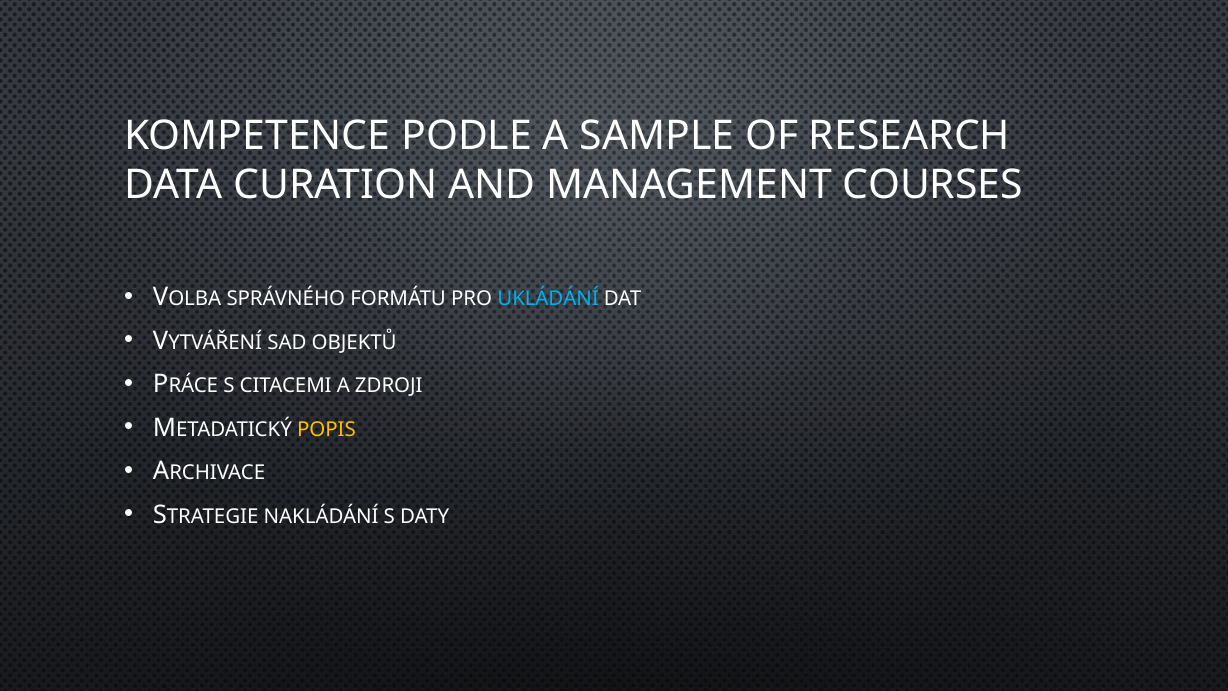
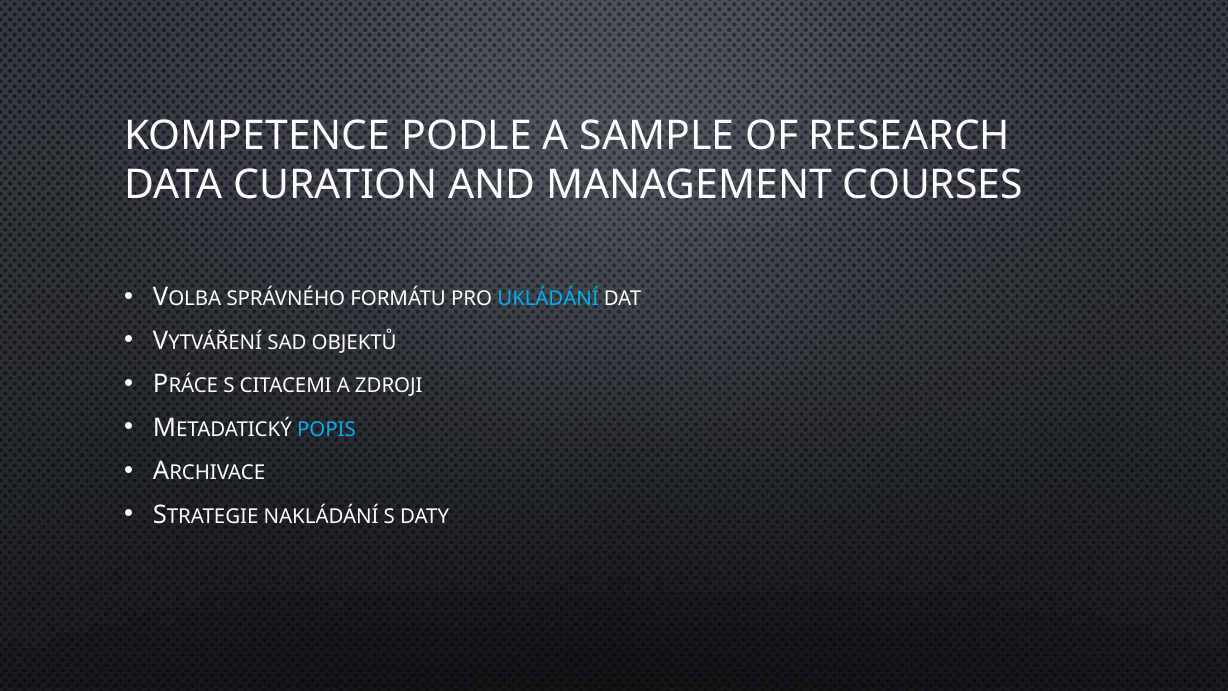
POPIS colour: yellow -> light blue (326, 429)
